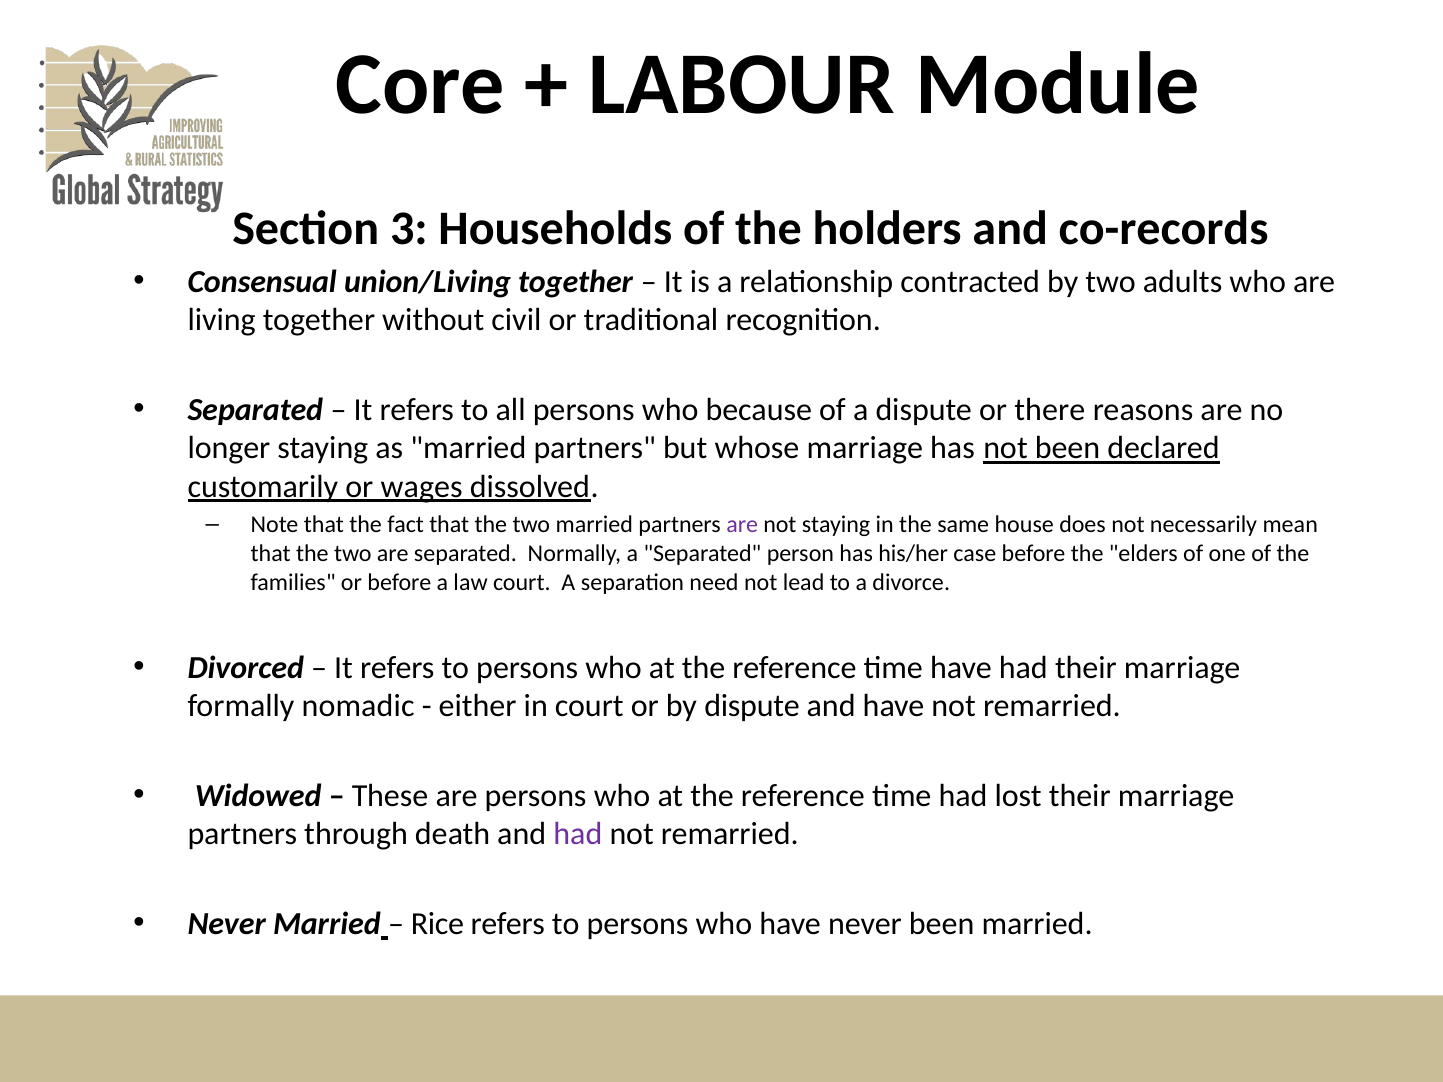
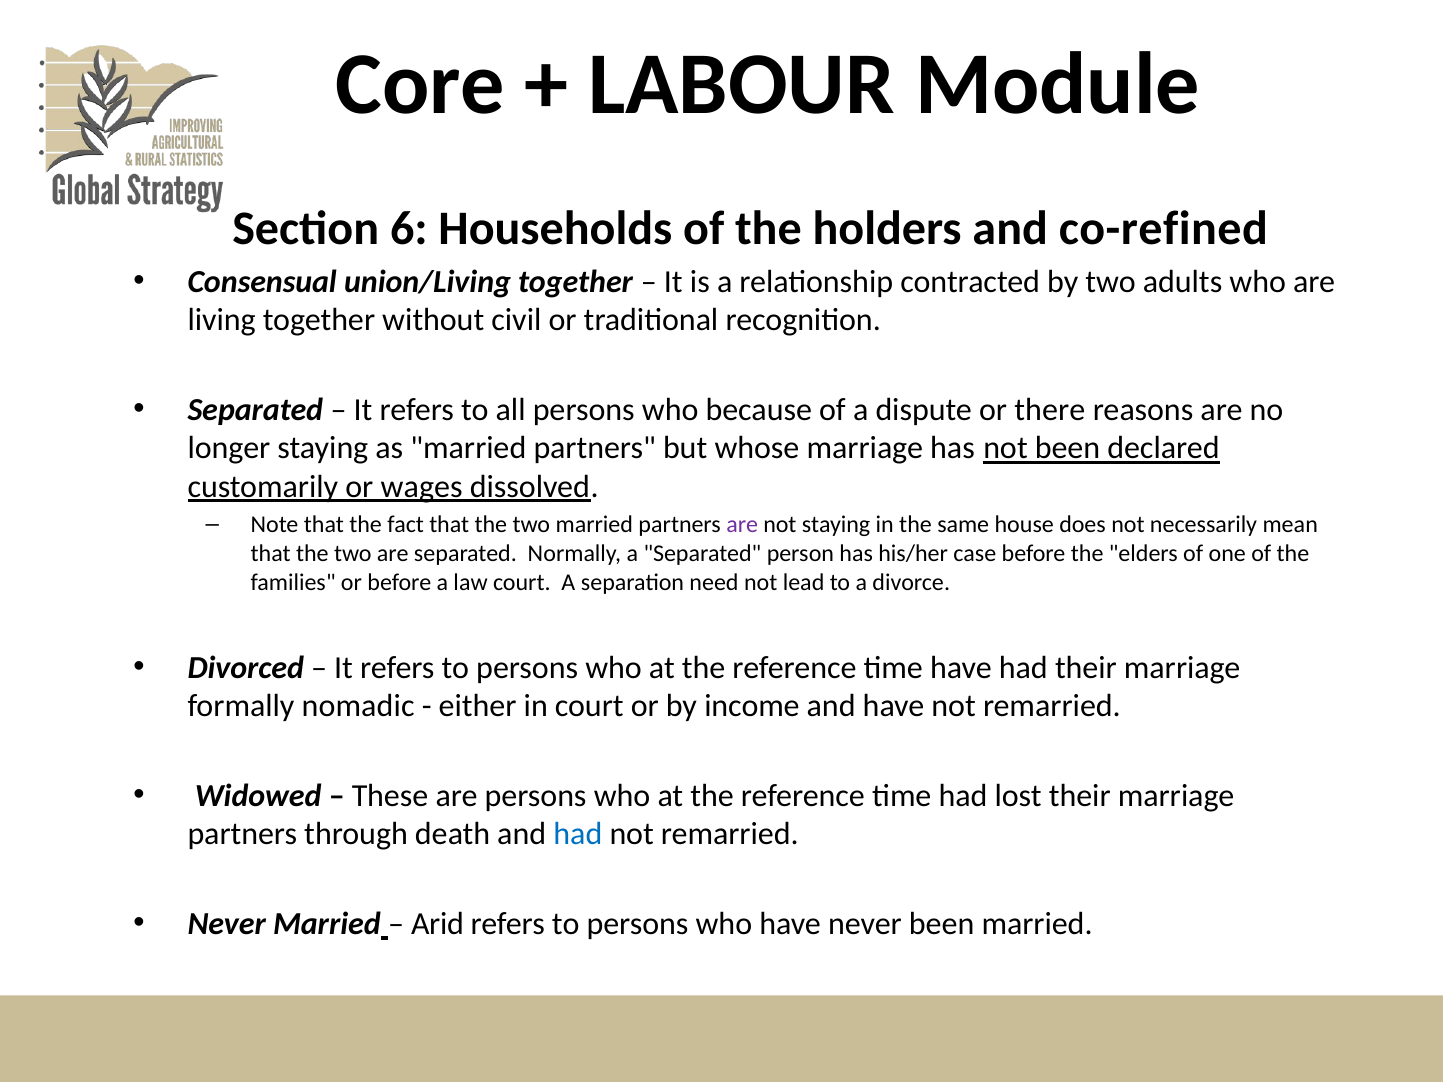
3: 3 -> 6 (409, 228)
co-records: co-records -> co-refined (1163, 228)
by dispute: dispute -> income (752, 706)
had colour: purple -> blue (578, 835)
Rice: Rice -> Arid (437, 924)
